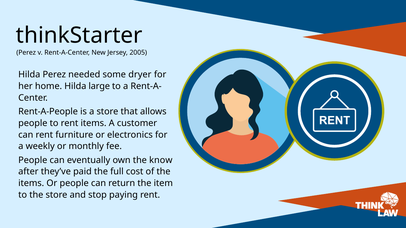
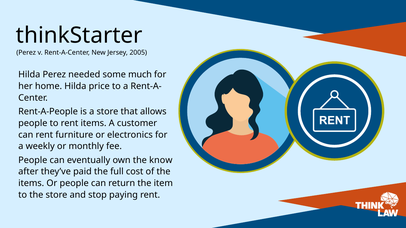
dryer: dryer -> much (140, 75)
large: large -> price (99, 86)
